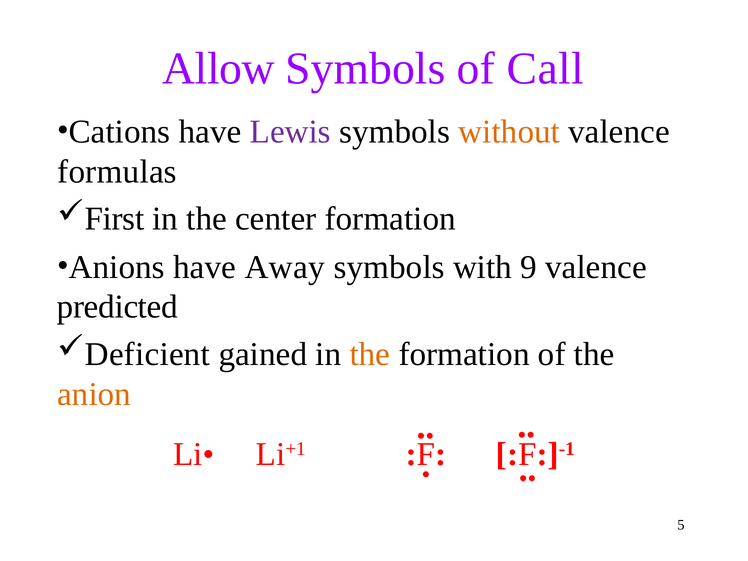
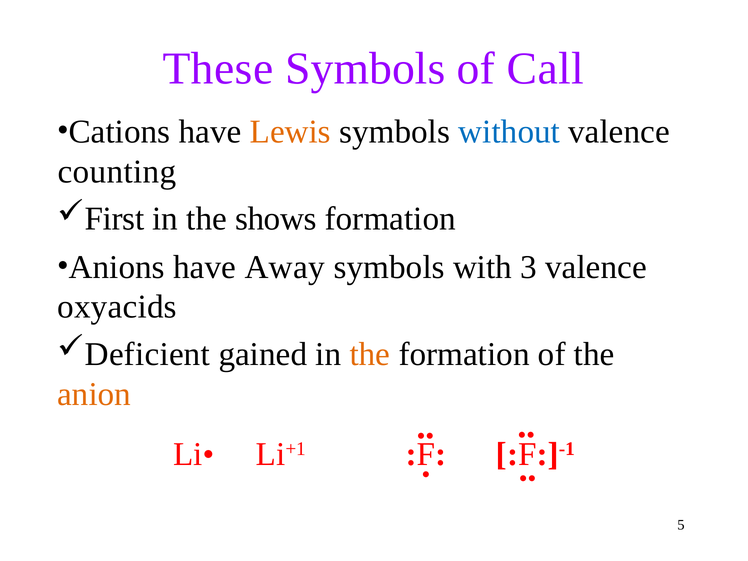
Allow: Allow -> These (218, 69)
Lewis colour: purple -> orange (290, 132)
without colour: orange -> blue (509, 132)
formulas: formulas -> counting (117, 172)
center: center -> shows (276, 219)
9: 9 -> 3 (529, 267)
predicted: predicted -> oxyacids (117, 307)
